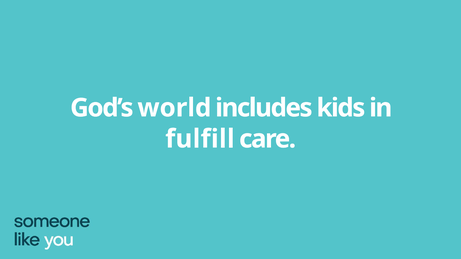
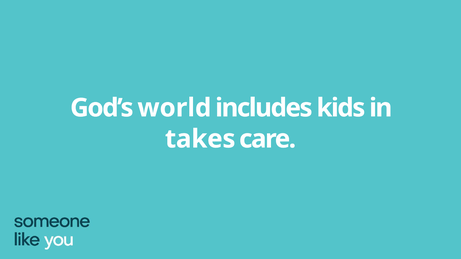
fulfill: fulfill -> takes (200, 139)
